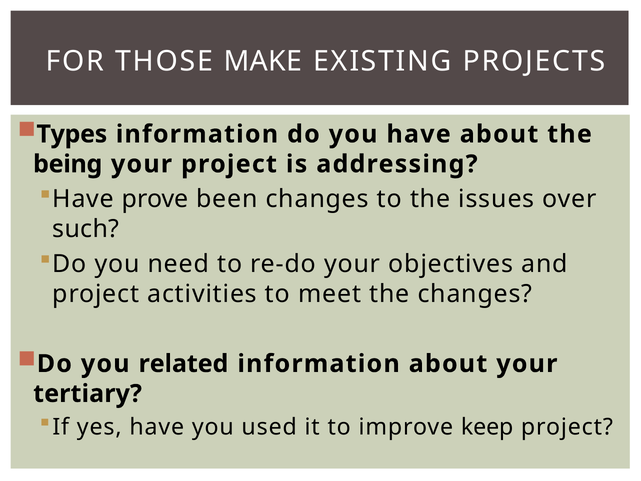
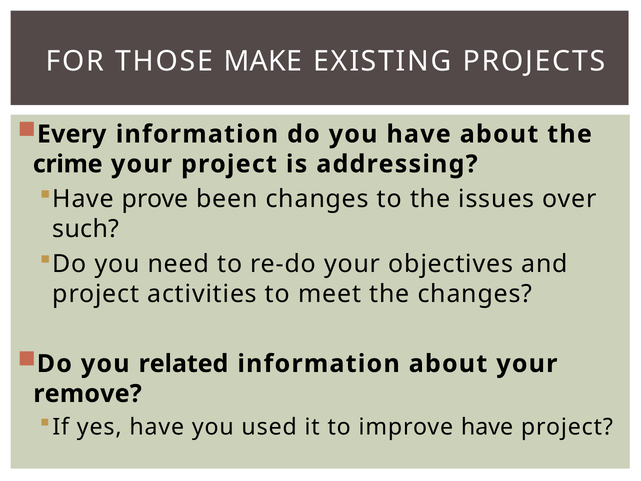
Types: Types -> Every (72, 134)
being: being -> crime (68, 164)
tertiary: tertiary -> remove (88, 394)
improve keep: keep -> have (487, 427)
